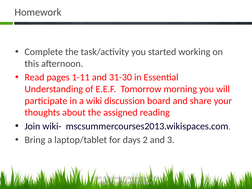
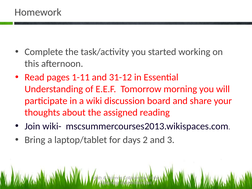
31-30: 31-30 -> 31-12 (120, 77)
